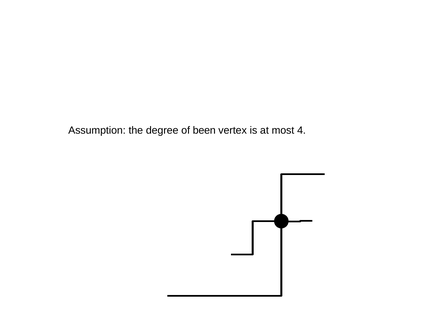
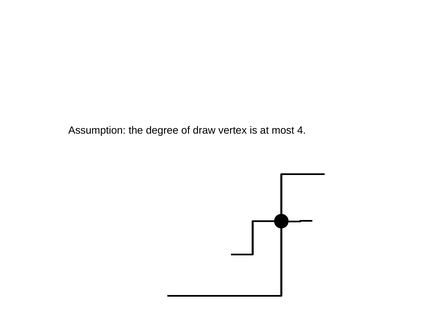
been: been -> draw (204, 130)
